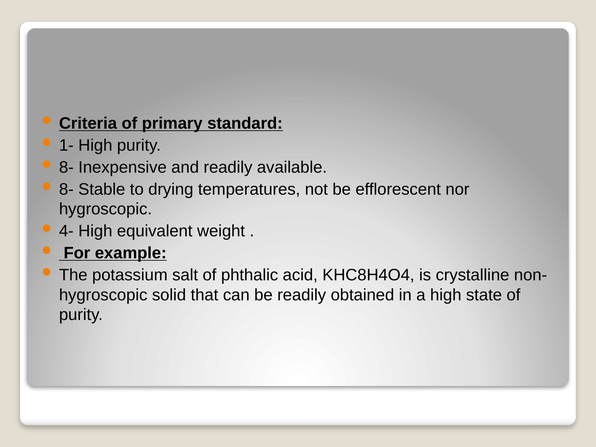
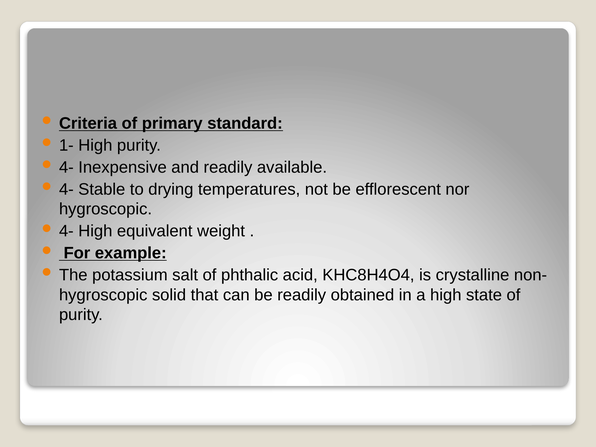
8-: 8- -> 4- (66, 167)
8-: 8- -> 4- (66, 189)
